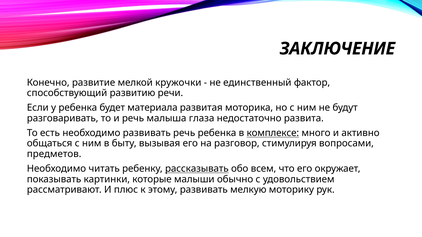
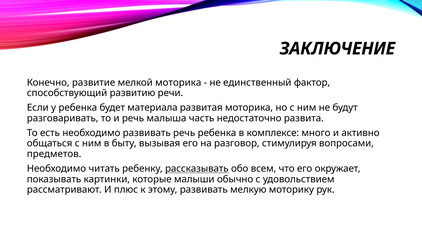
мелкой кружочки: кружочки -> моторика (178, 83)
глаза: глаза -> часть (202, 118)
комплексе underline: present -> none (273, 133)
